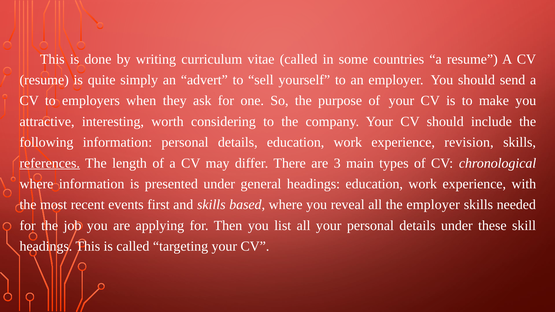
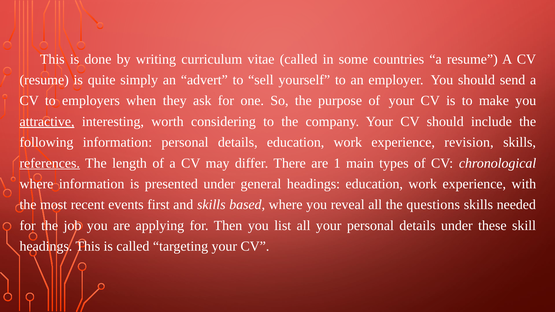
attractive underline: none -> present (47, 122)
3: 3 -> 1 (337, 163)
the employer: employer -> questions (433, 205)
